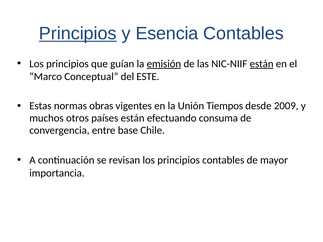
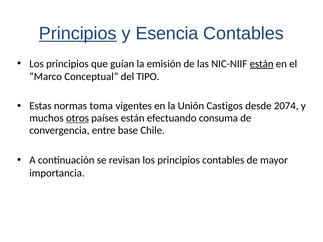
emisión underline: present -> none (164, 64)
ESTE: ESTE -> TIPO (148, 77)
obras: obras -> toma (101, 106)
Tiempos: Tiempos -> Castigos (225, 106)
2009: 2009 -> 2074 (286, 106)
otros underline: none -> present (77, 118)
